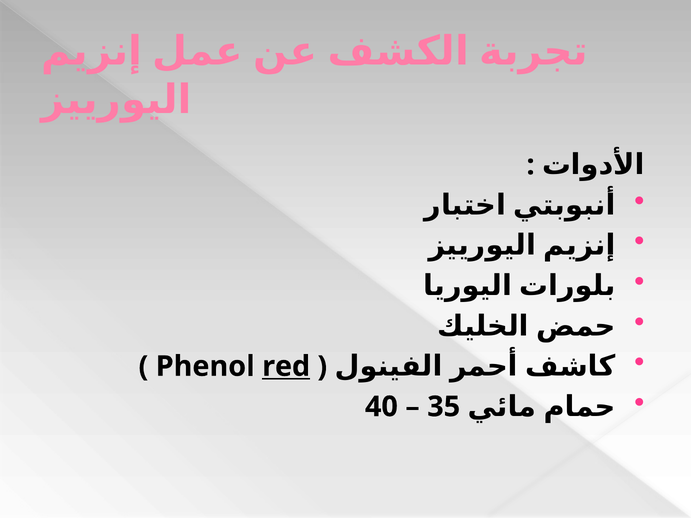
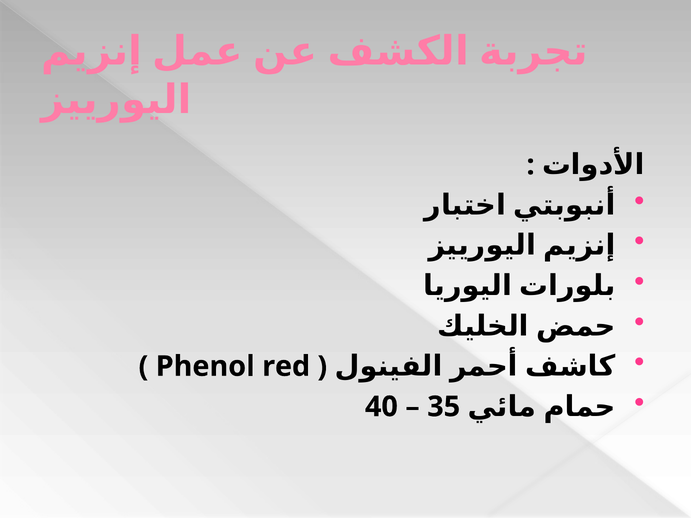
red underline: present -> none (286, 367)
